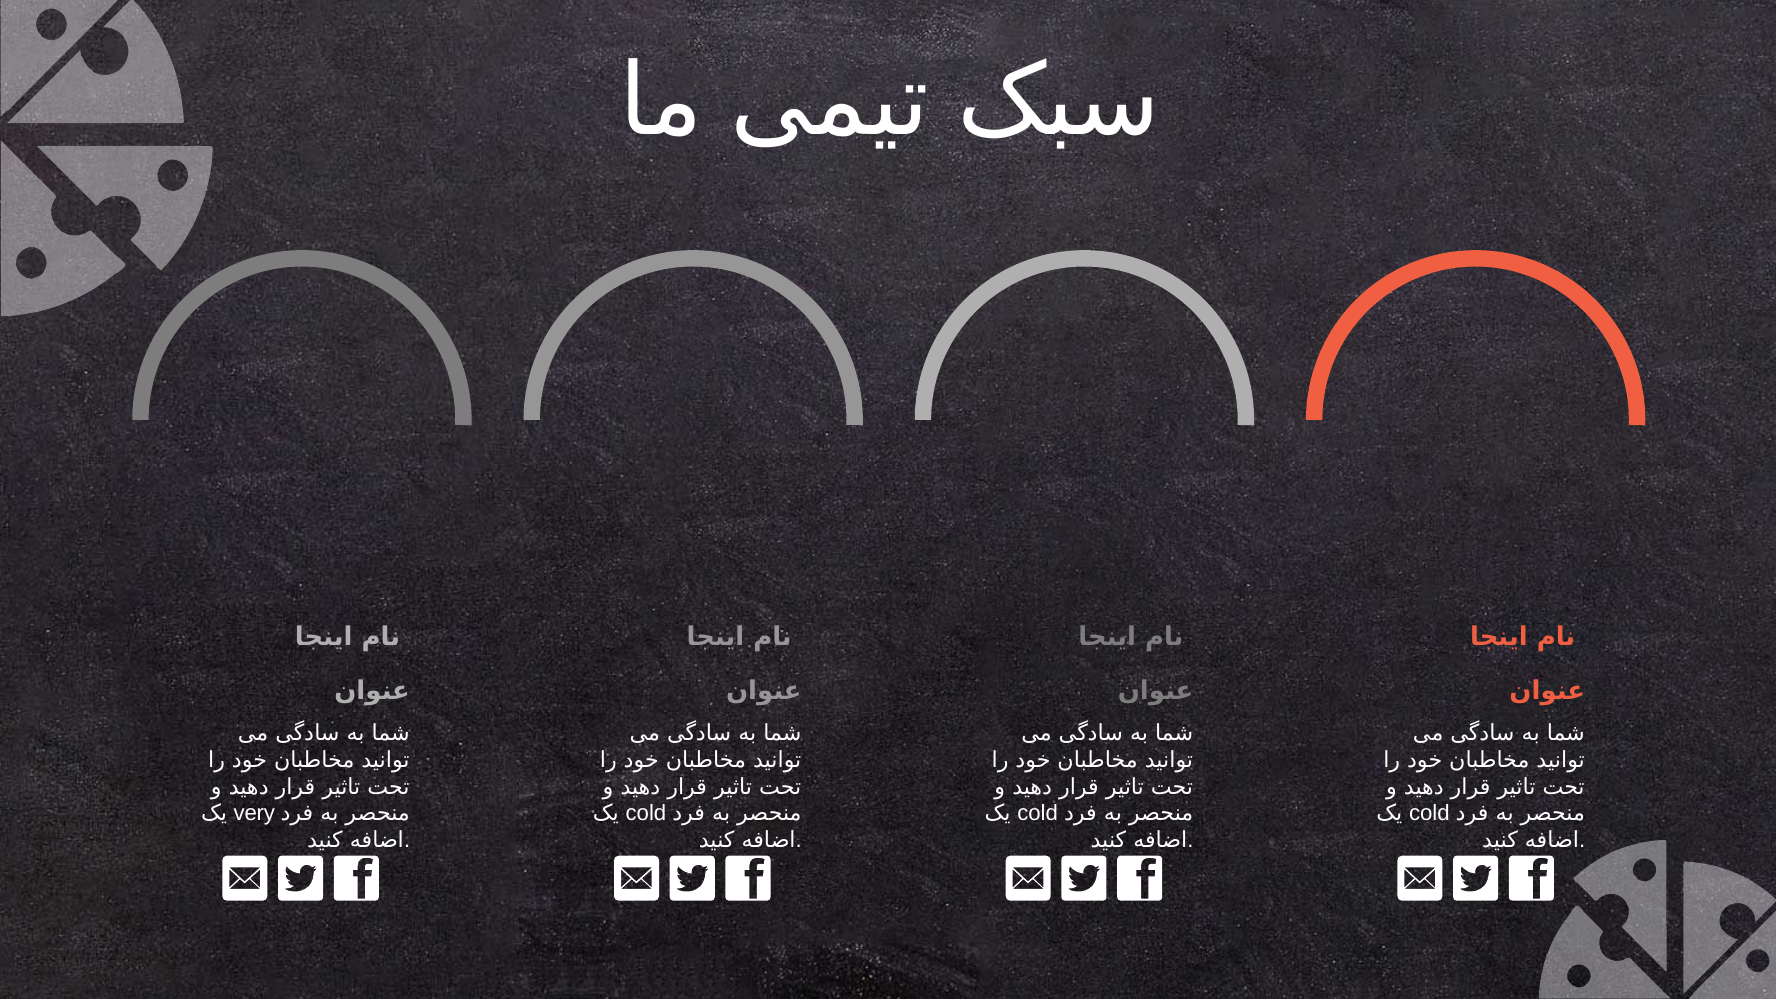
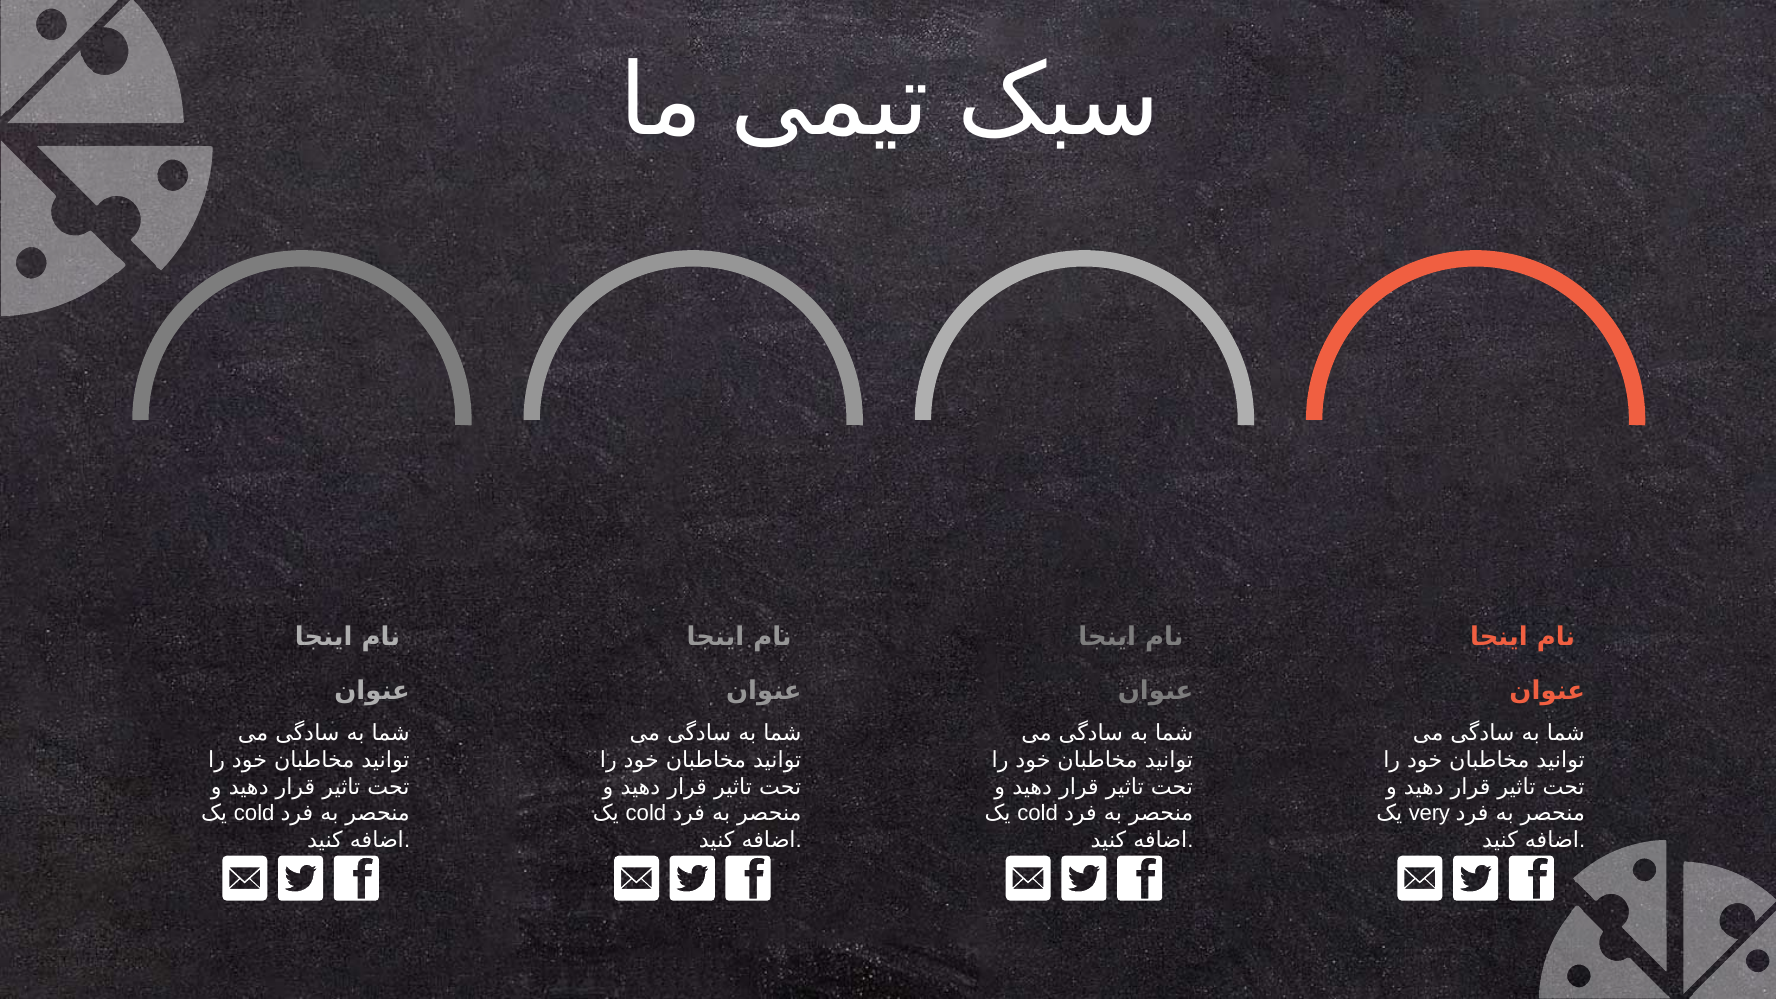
very: very -> cold (254, 813)
cold: cold -> very (1429, 813)
